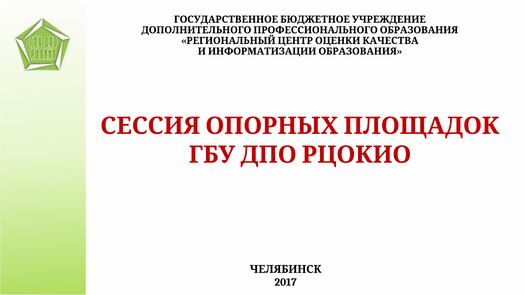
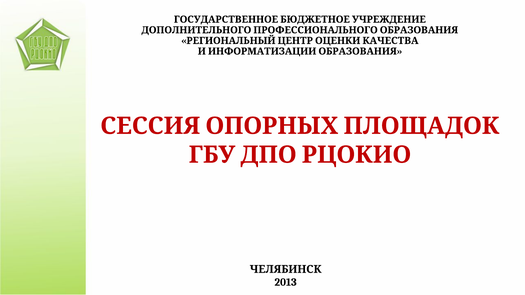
2017: 2017 -> 2013 (286, 283)
